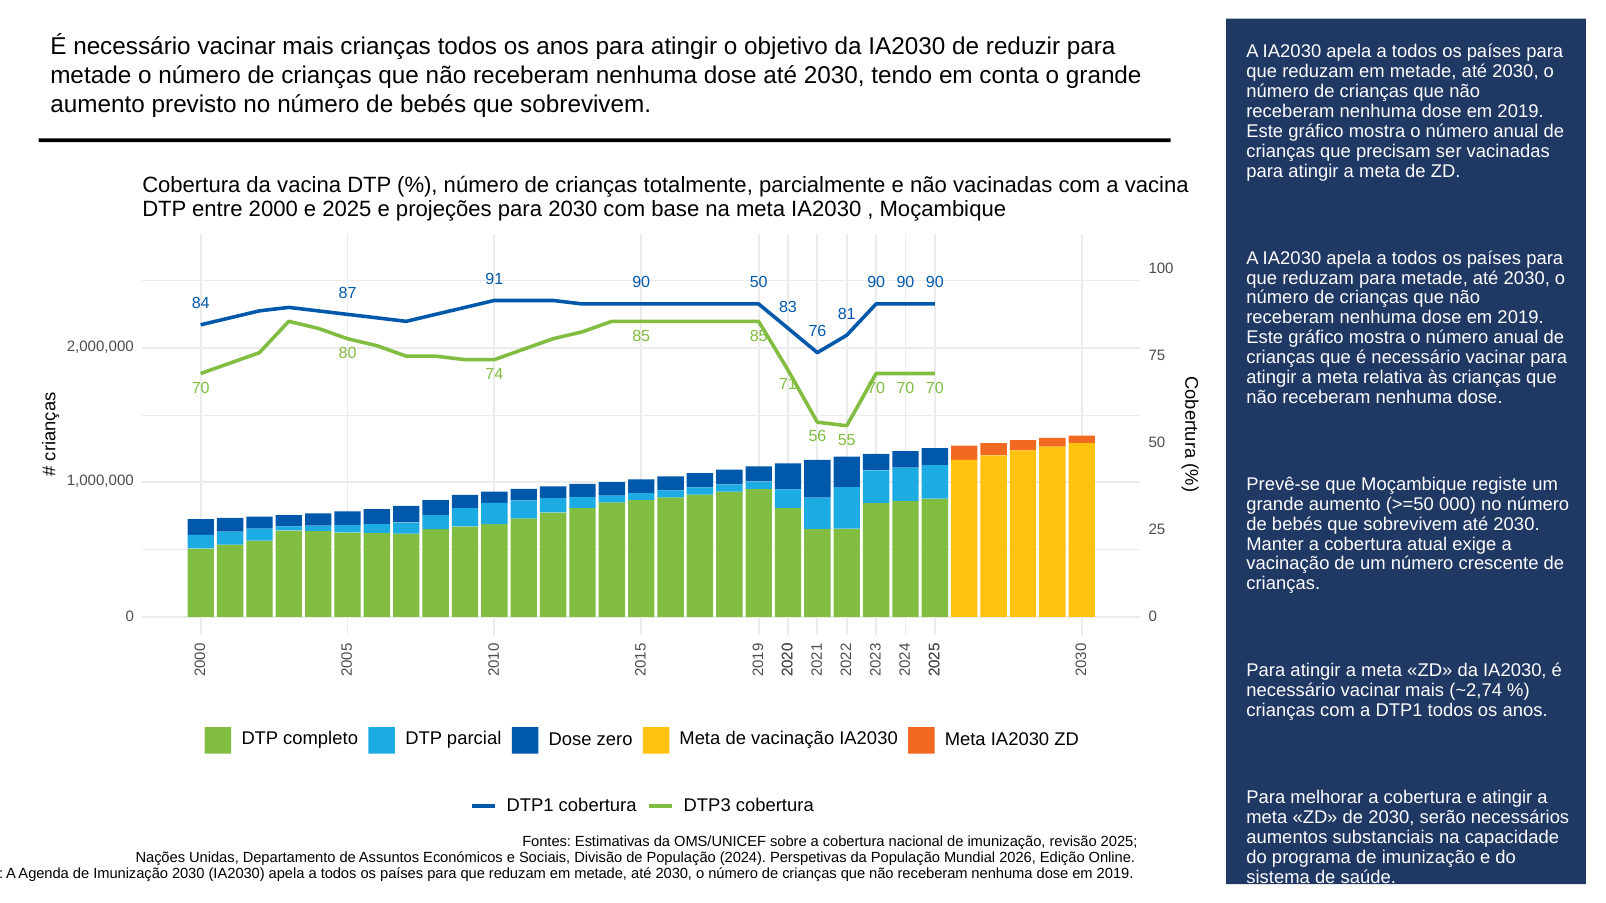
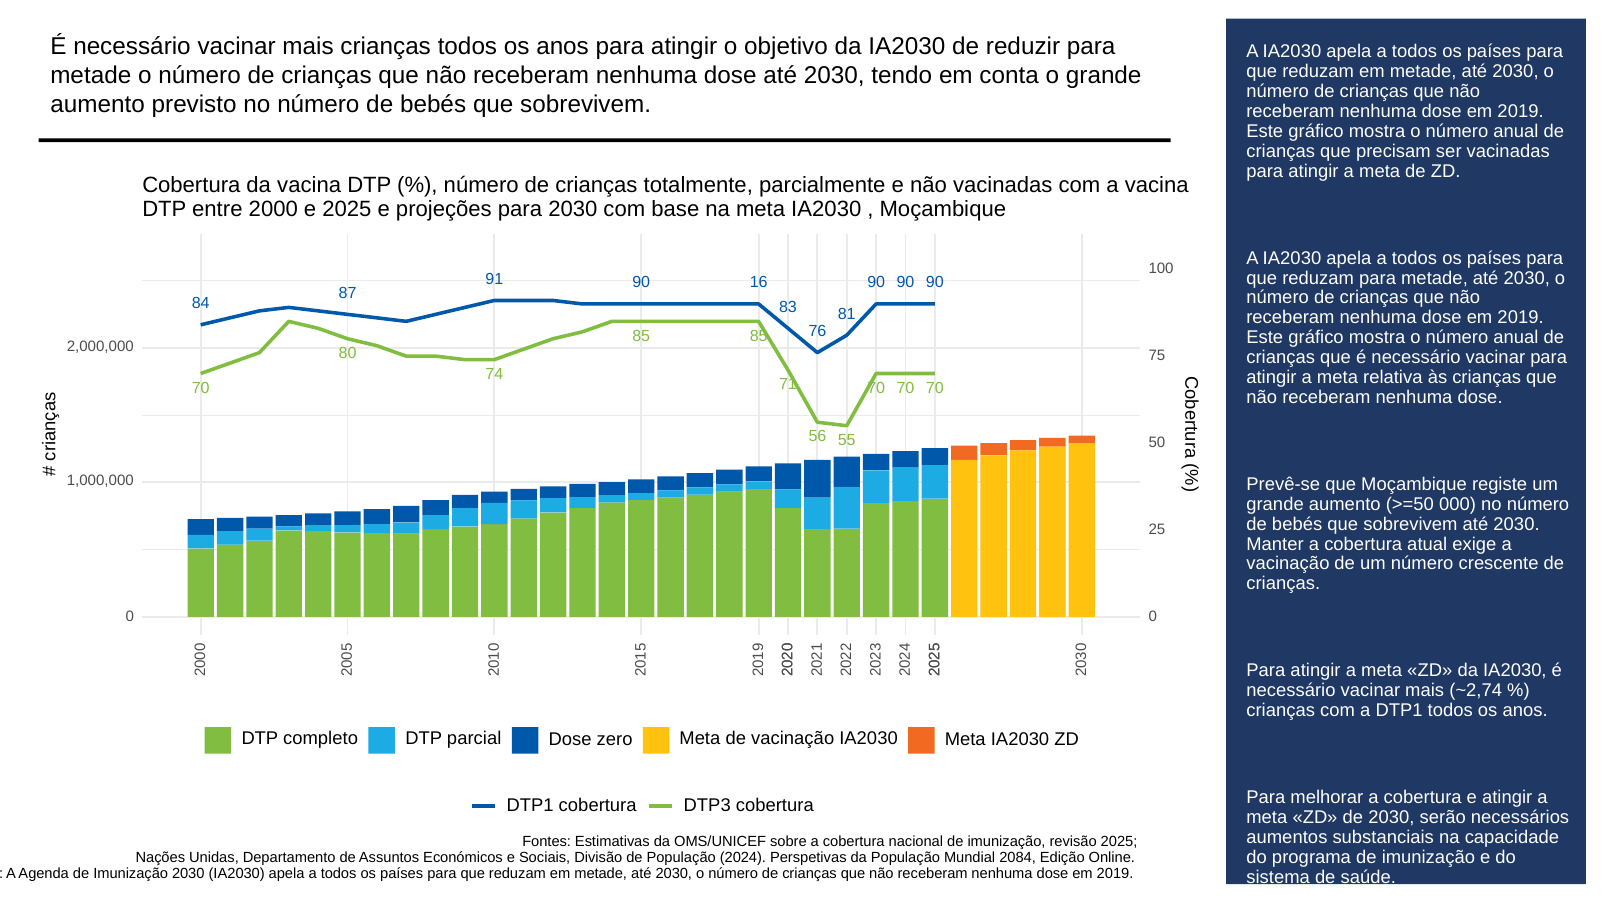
90 50: 50 -> 16 (759, 283)
2026: 2026 -> 2084 (1018, 858)
